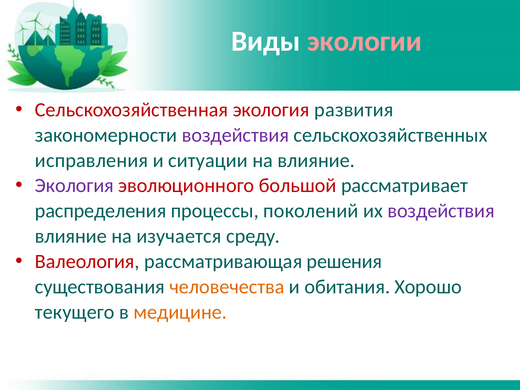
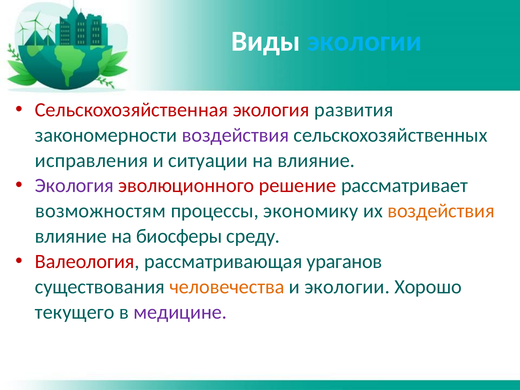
экологии colour: pink -> light blue (365, 41)
большой: большой -> решение (298, 186)
распределения: распределения -> возможностям (100, 211)
поколений: поколений -> экономику (311, 211)
воздействия colour: purple -> orange (441, 211)
изучается: изучается -> биосферы (179, 236)
решения: решения -> ураганов (344, 261)
и обитания: обитания -> экологии (347, 287)
медицине colour: orange -> purple (180, 312)
